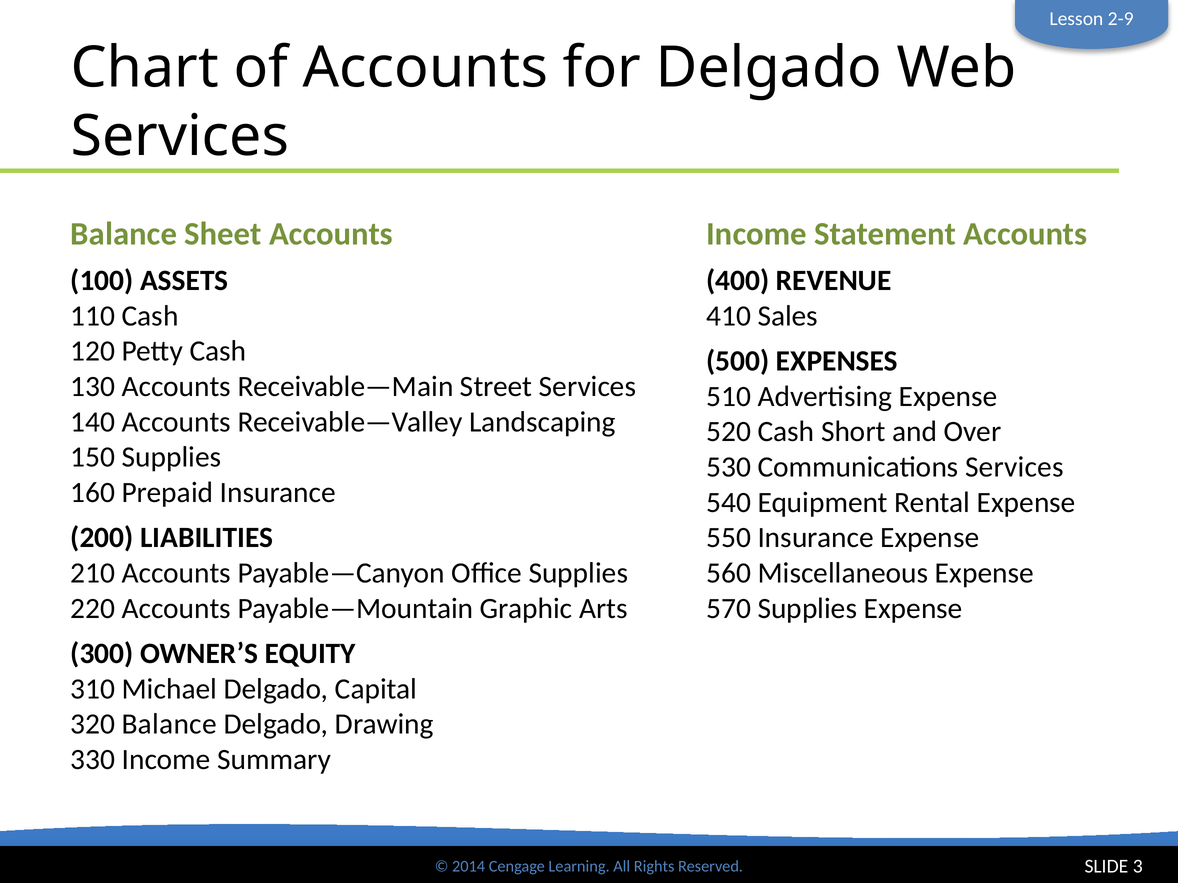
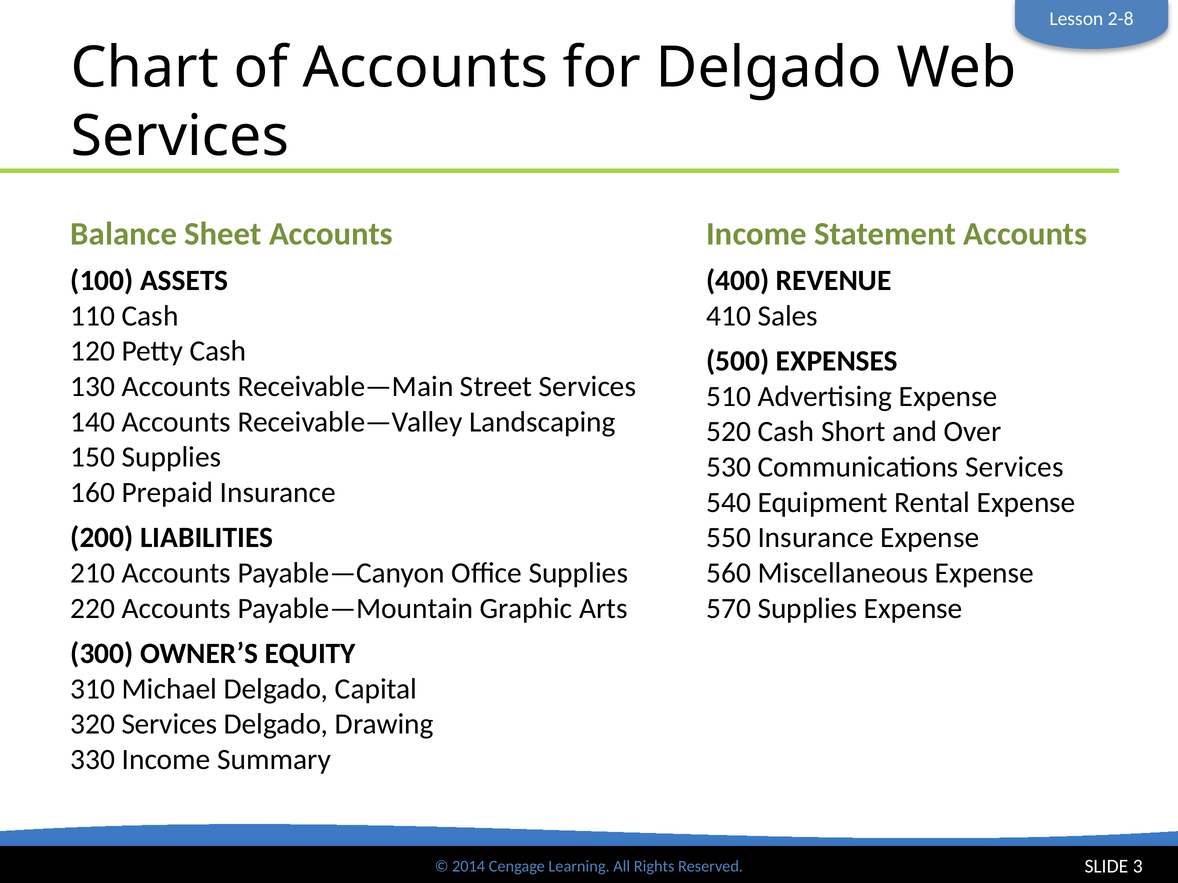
2-9: 2-9 -> 2-8 (1121, 19)
320 Balance: Balance -> Services (169, 725)
